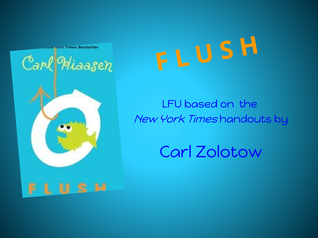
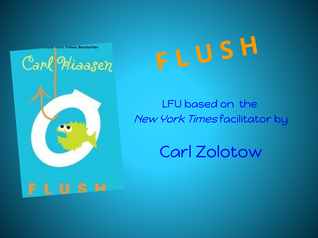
handouts: handouts -> facilitator (245, 119)
